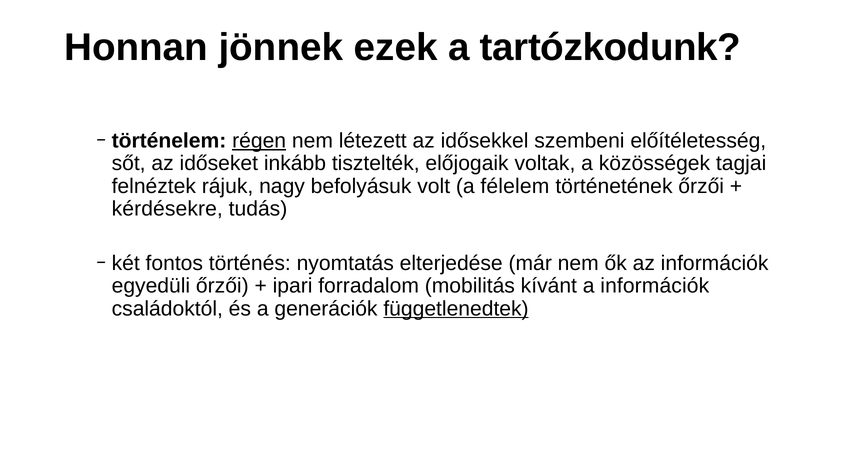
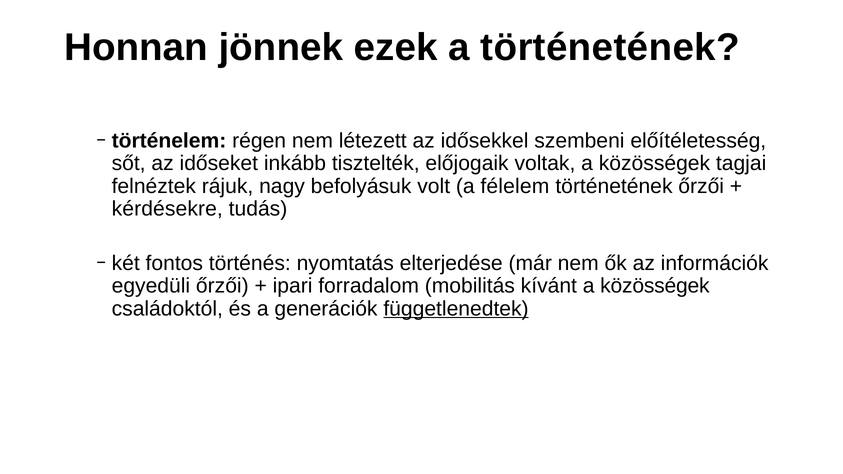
a tartózkodunk: tartózkodunk -> történetének (610, 48)
régen underline: present -> none (259, 141)
kívánt a információk: információk -> közösségek (655, 286)
